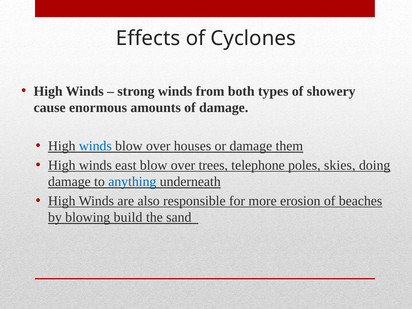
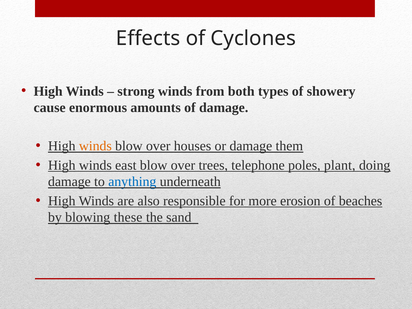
winds colour: blue -> orange (95, 146)
skies: skies -> plant (340, 165)
build: build -> these (128, 217)
